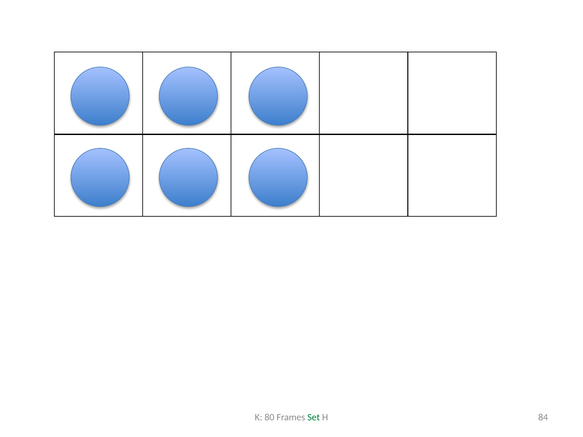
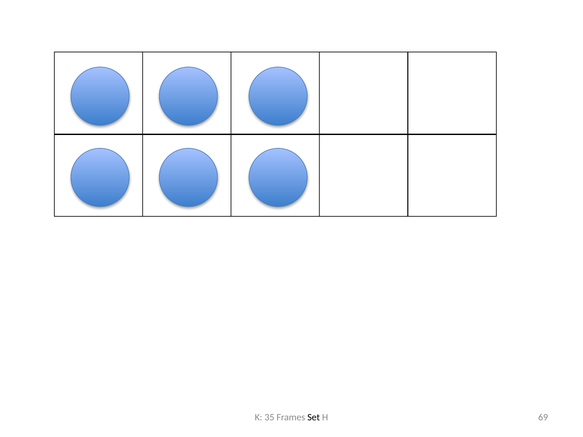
80: 80 -> 35 (269, 417)
Set colour: green -> black (314, 417)
84: 84 -> 69 (543, 417)
